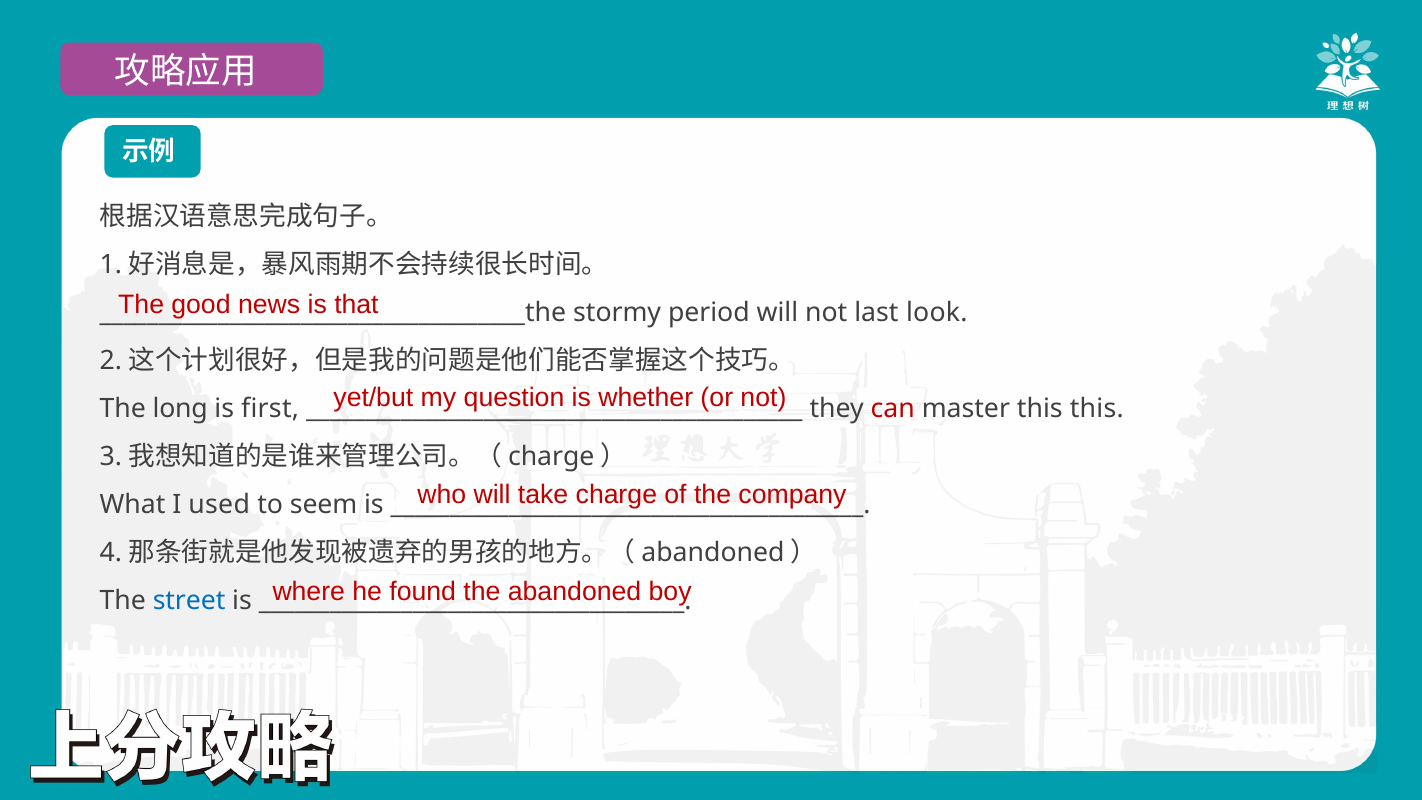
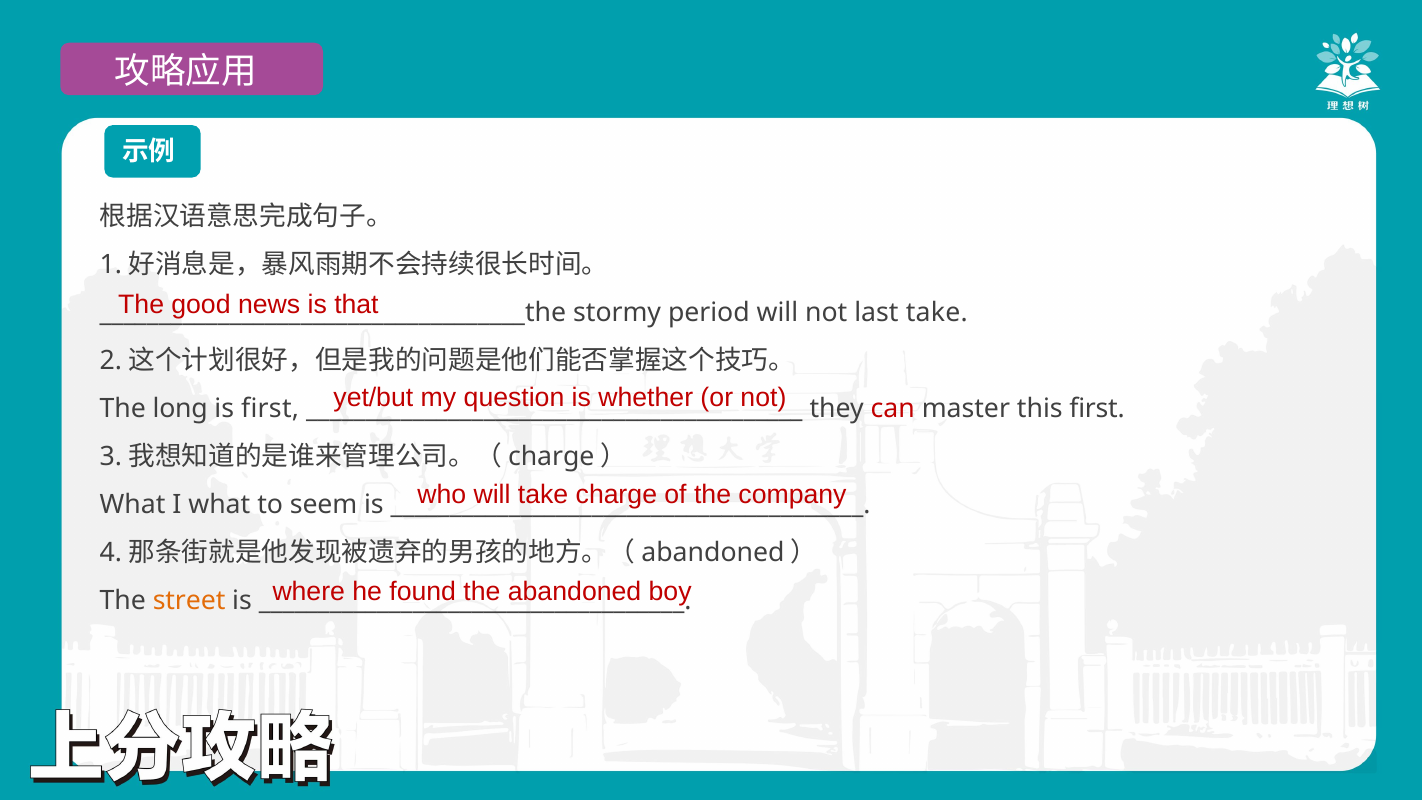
last look: look -> take (937, 313)
this this: this -> first (1097, 409)
I used: used -> what (219, 505)
street colour: blue -> orange (189, 601)
